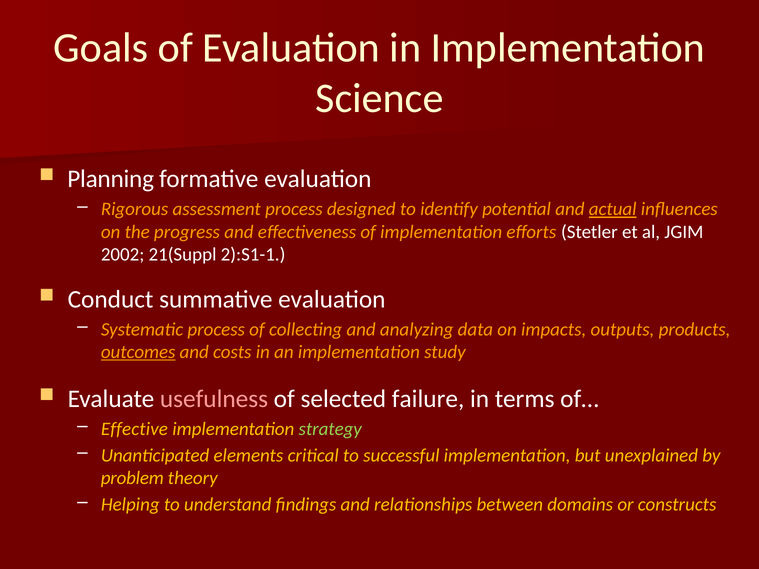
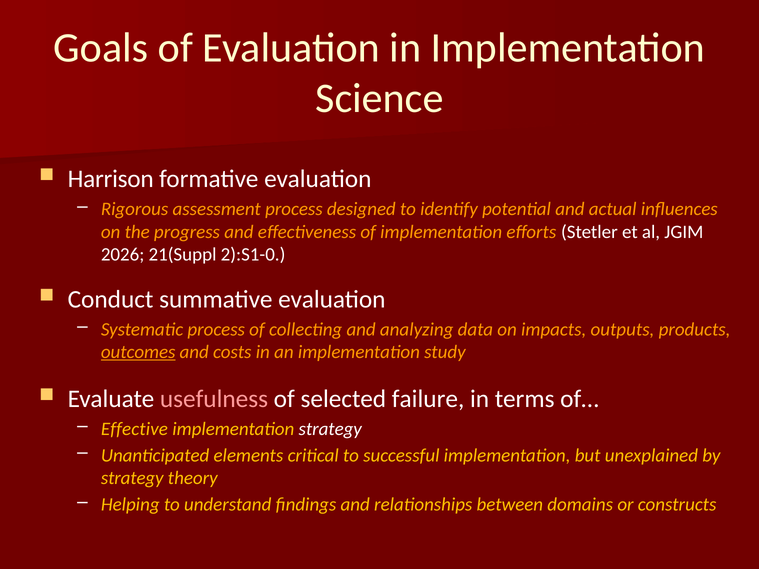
Planning: Planning -> Harrison (111, 179)
actual underline: present -> none (613, 209)
2002: 2002 -> 2026 (123, 255)
2):S1-1: 2):S1-1 -> 2):S1-0 (253, 255)
strategy colour: light green -> white (330, 429)
problem: problem -> strategy (132, 478)
